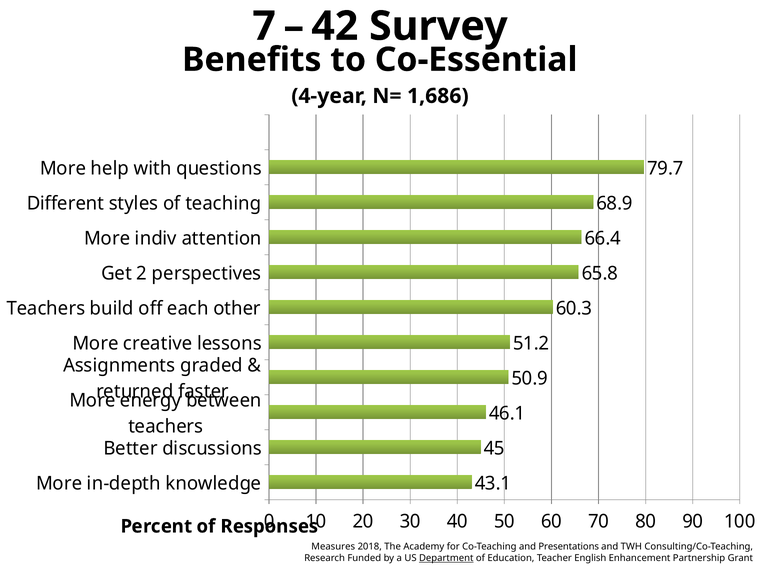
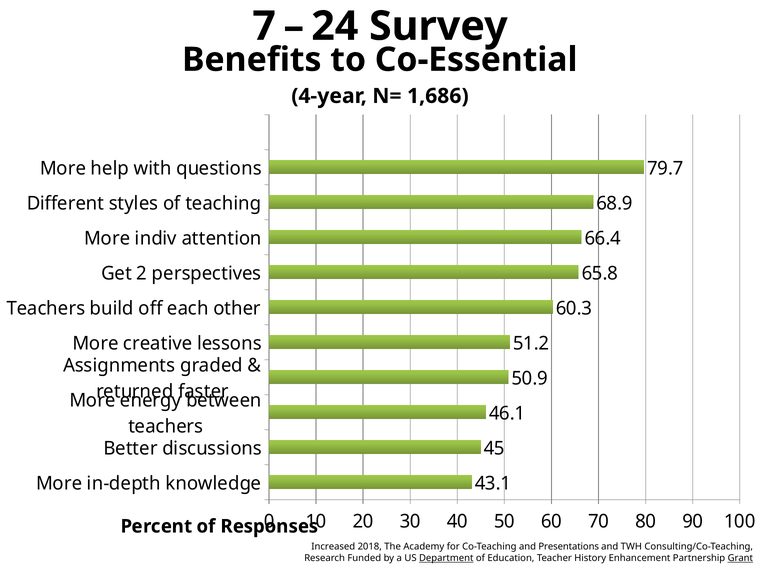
42: 42 -> 24 (335, 26)
Measures: Measures -> Increased (333, 547)
English: English -> History (590, 558)
Grant underline: none -> present (740, 558)
